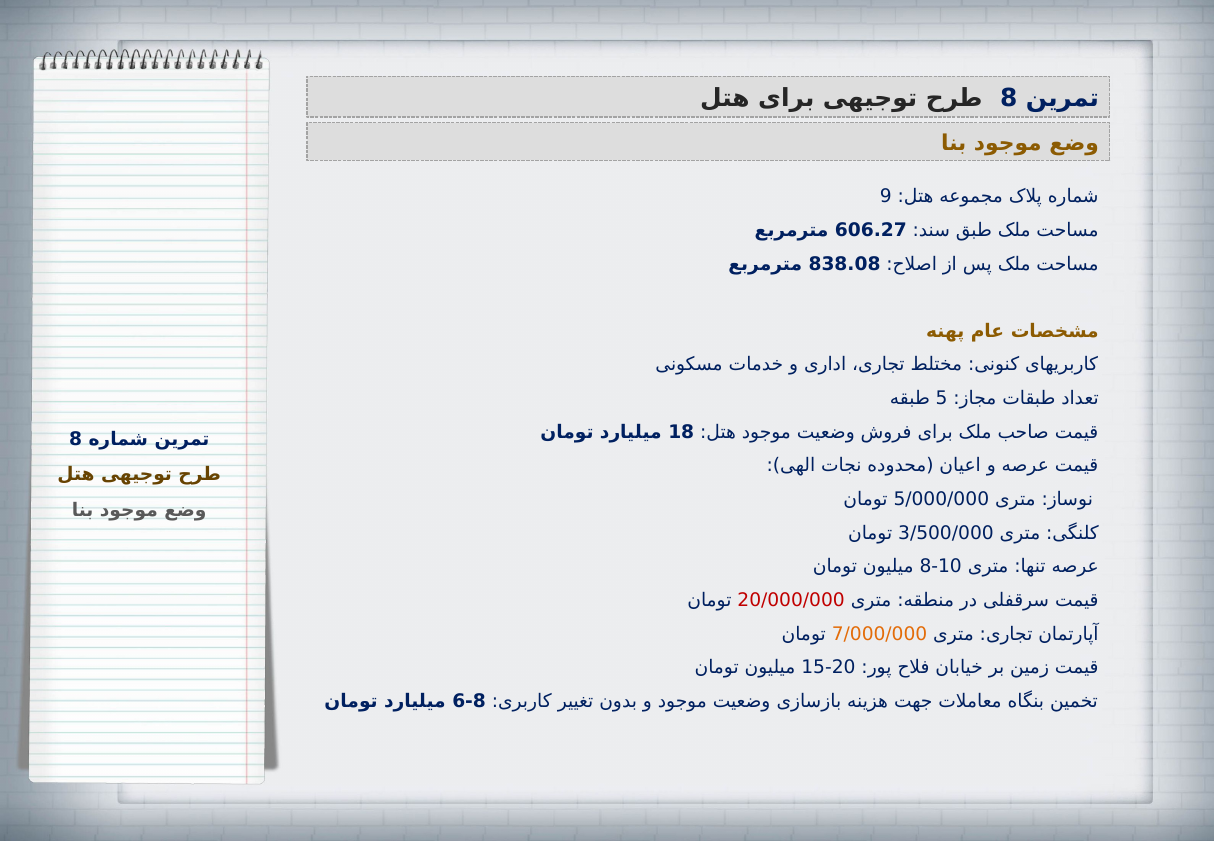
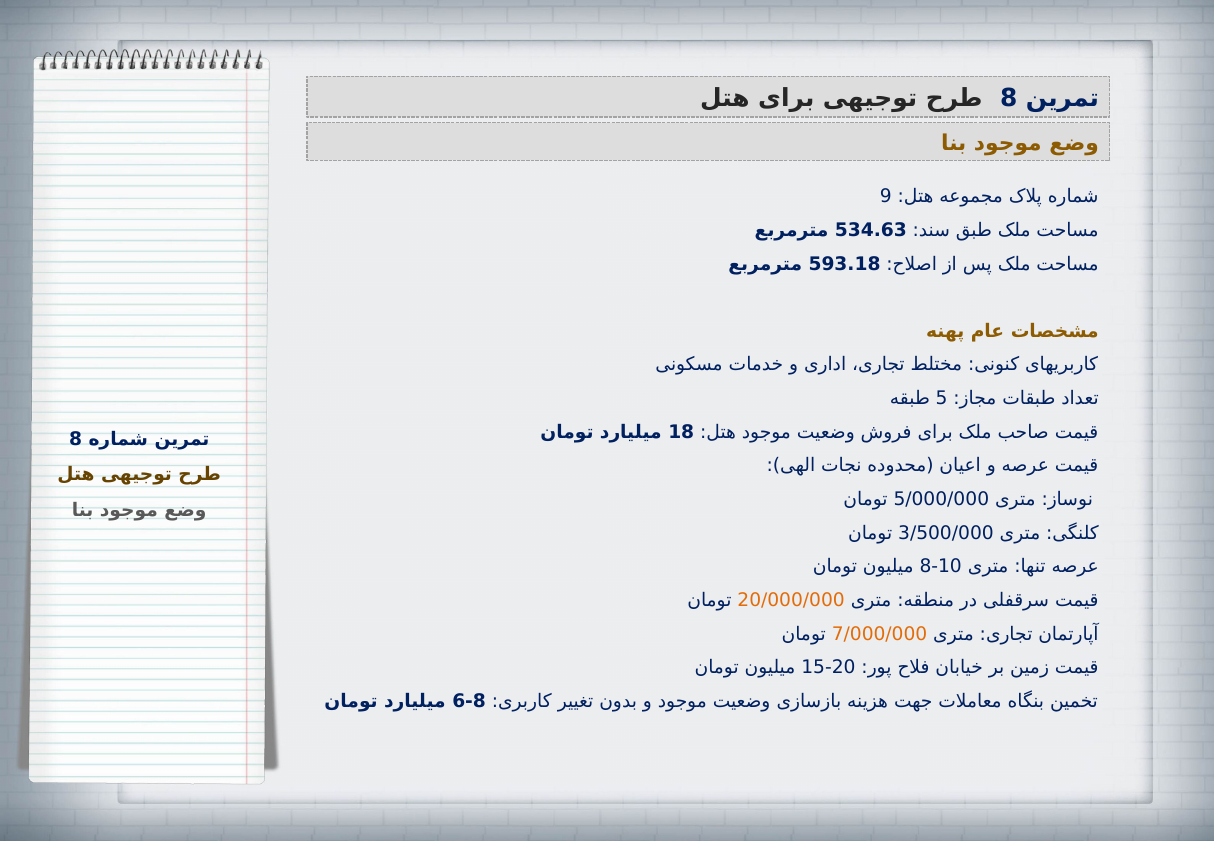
606.27: 606.27 -> 534.63 (871, 230)
838.08: 838.08 -> 593.18 (845, 264)
20/000/000 colour: red -> orange (791, 600)
